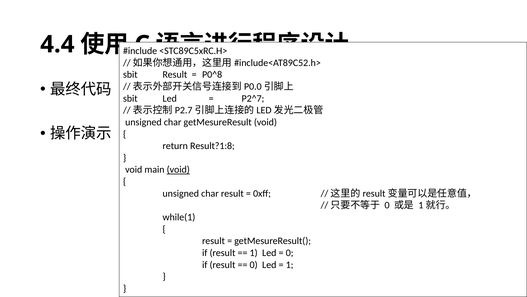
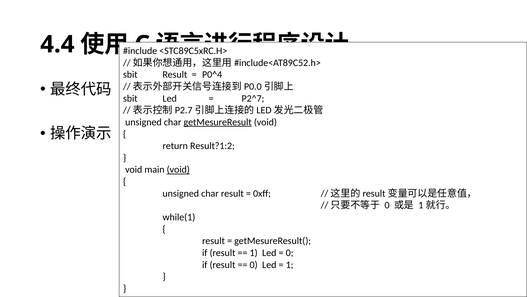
P0^8: P0^8 -> P0^4 (212, 75)
getMesureResult underline: none -> present (218, 122)
Result?1:8: Result?1:8 -> Result?1:2 (212, 146)
